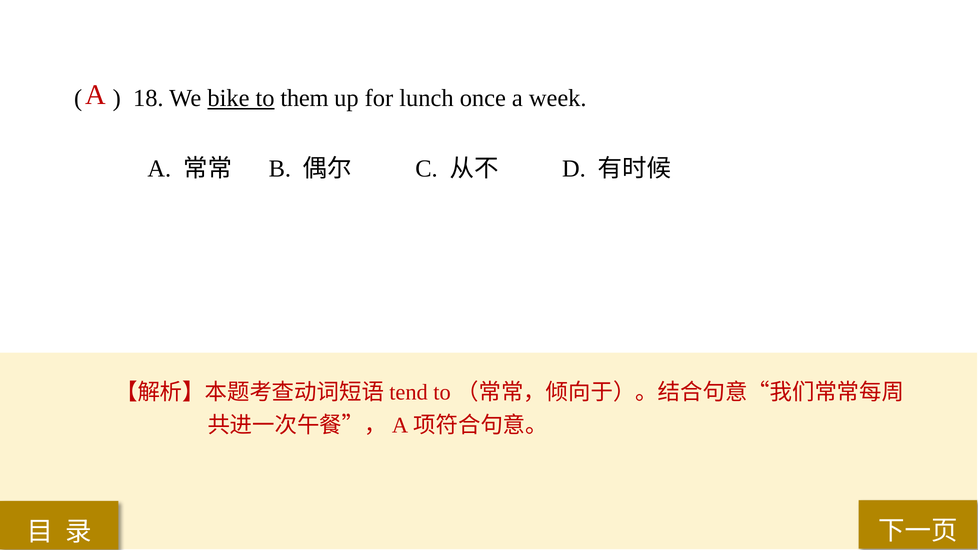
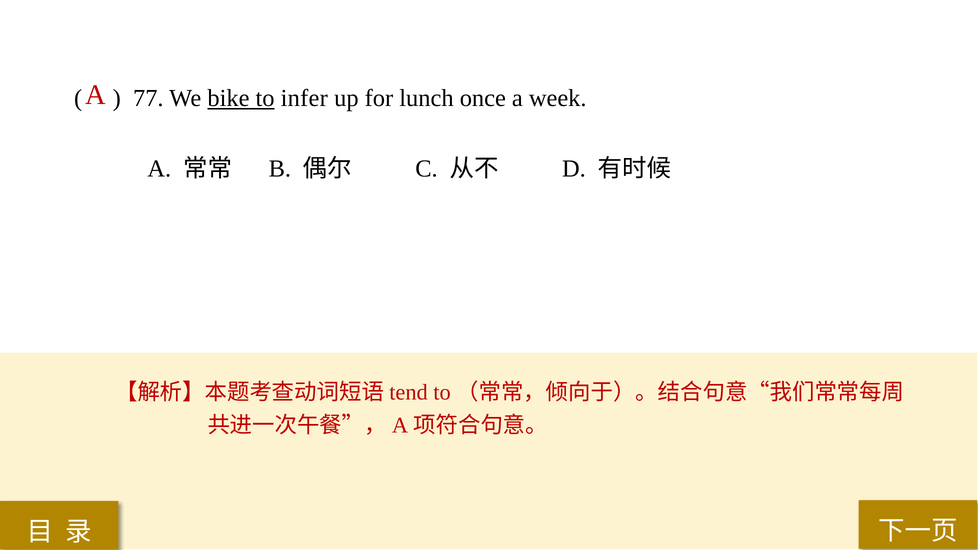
18: 18 -> 77 (148, 98)
them: them -> infer (304, 98)
